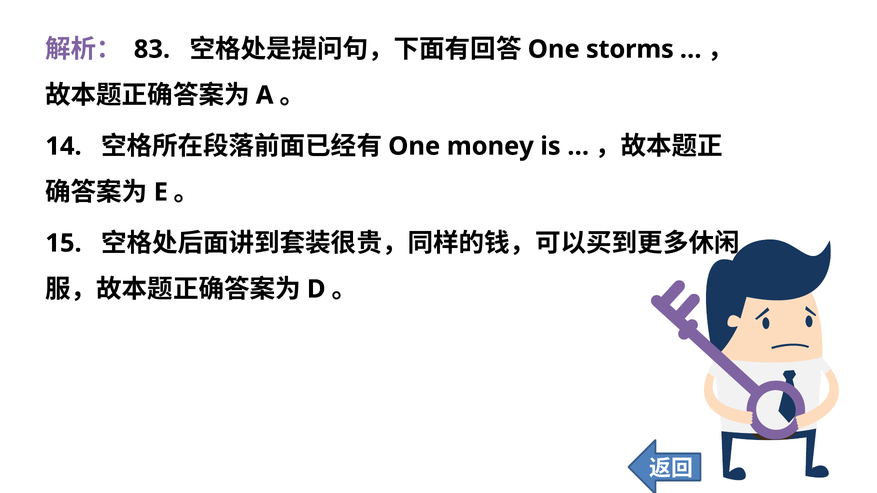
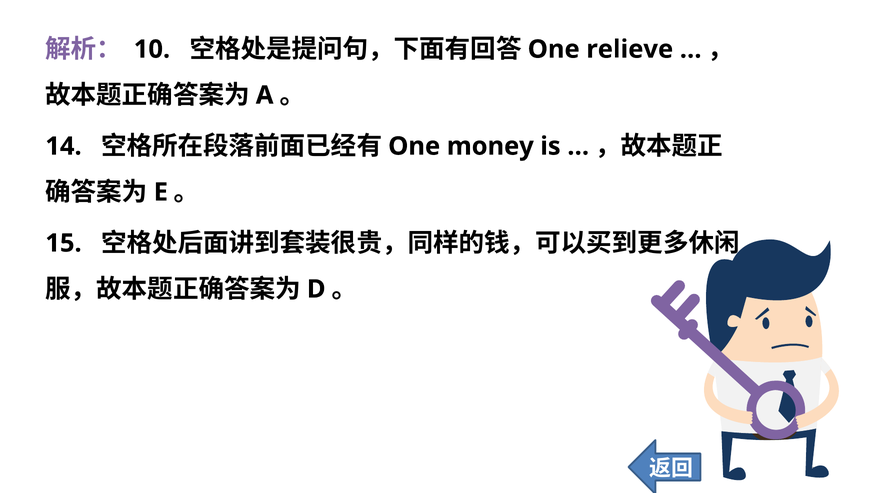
83: 83 -> 10 (152, 49)
storms: storms -> relieve (630, 49)
